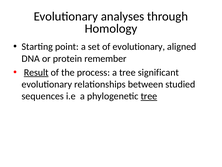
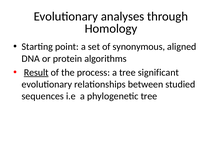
of evolutionary: evolutionary -> synonymous (139, 47)
remember: remember -> algorithms (105, 58)
tree underline: present -> none (149, 96)
